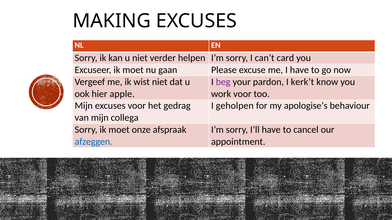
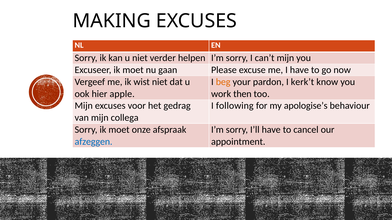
can’t card: card -> mijn (285, 58)
beg colour: purple -> orange (223, 82)
work voor: voor -> then (242, 94)
geholpen: geholpen -> following (235, 106)
